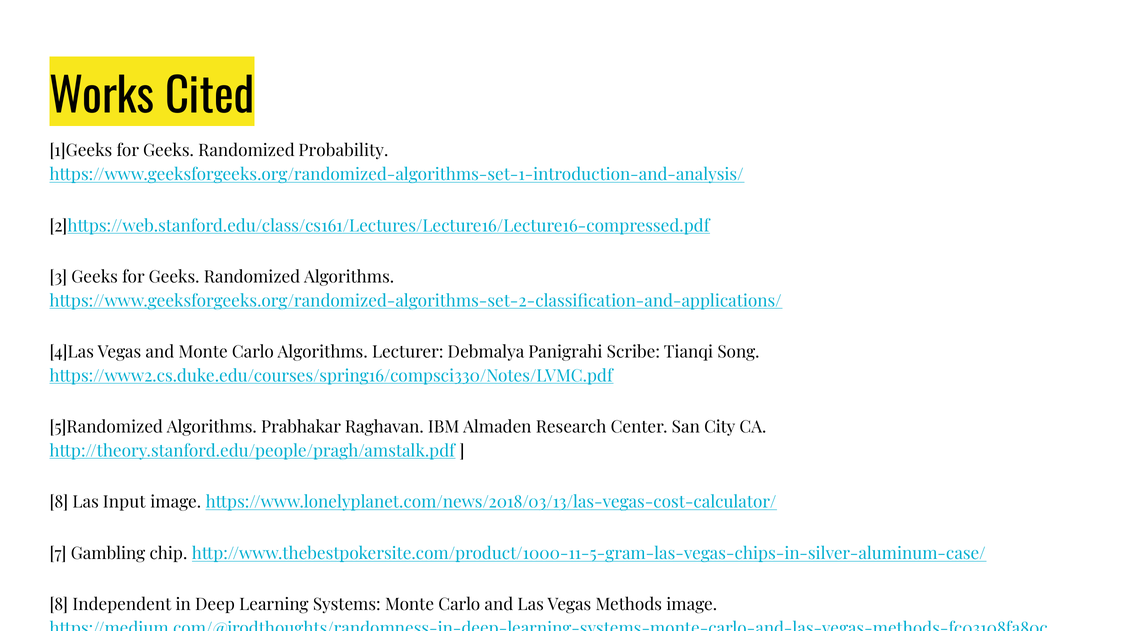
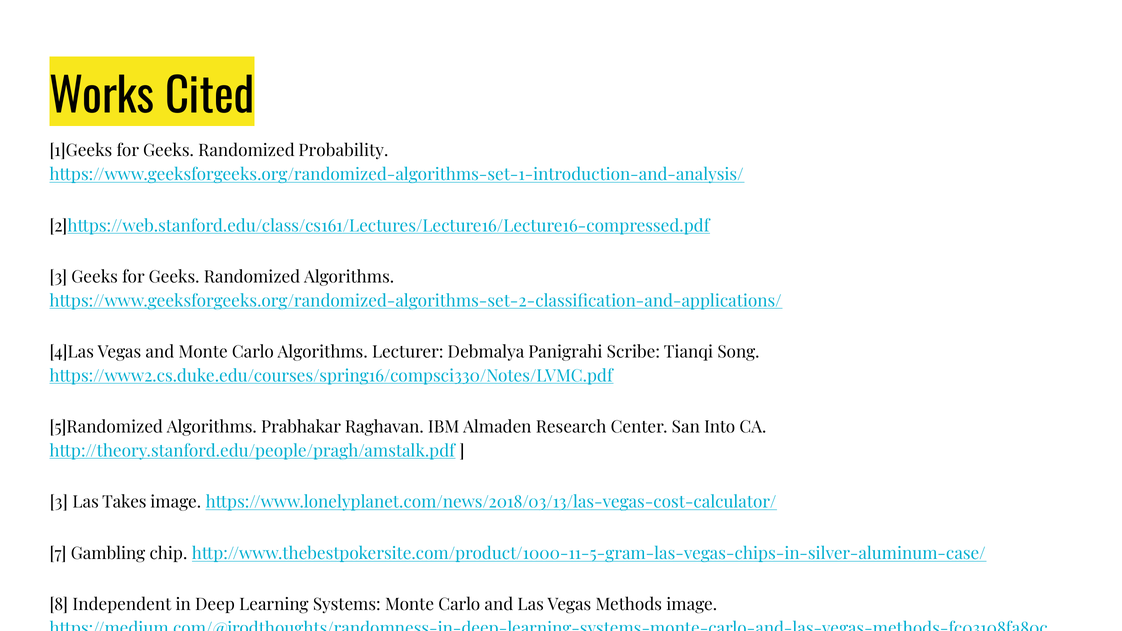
City: City -> Into (720, 427)
8: 8 -> 3 (59, 502)
Input: Input -> Takes (124, 502)
